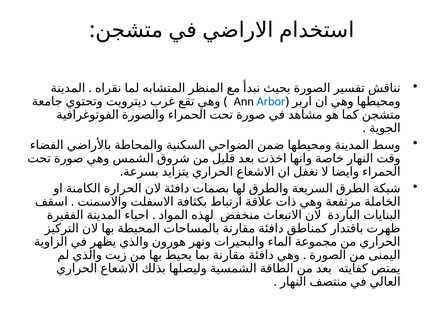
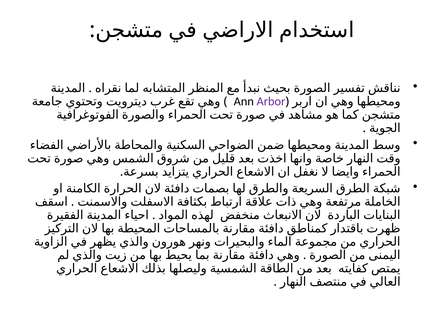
Arbor colour: blue -> purple (271, 102)
